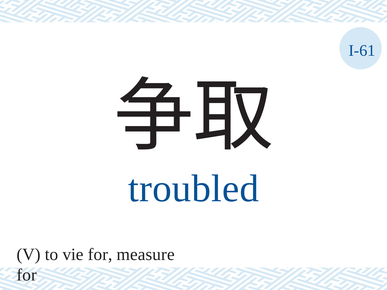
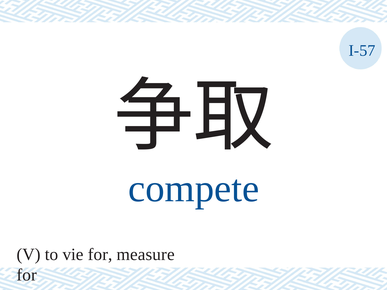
I-61: I-61 -> I-57 (362, 51)
troubled: troubled -> compete (194, 189)
